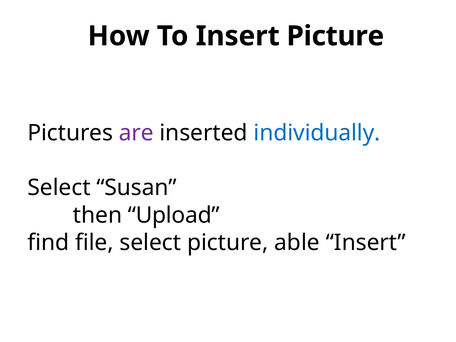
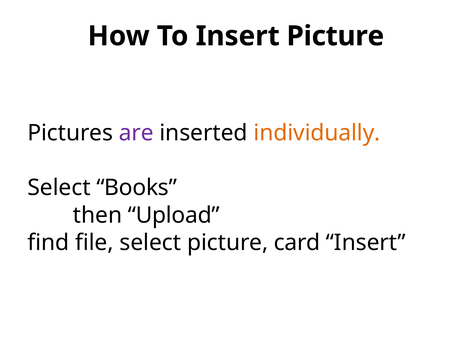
individually colour: blue -> orange (317, 133)
Susan: Susan -> Books (137, 188)
able: able -> card (297, 243)
